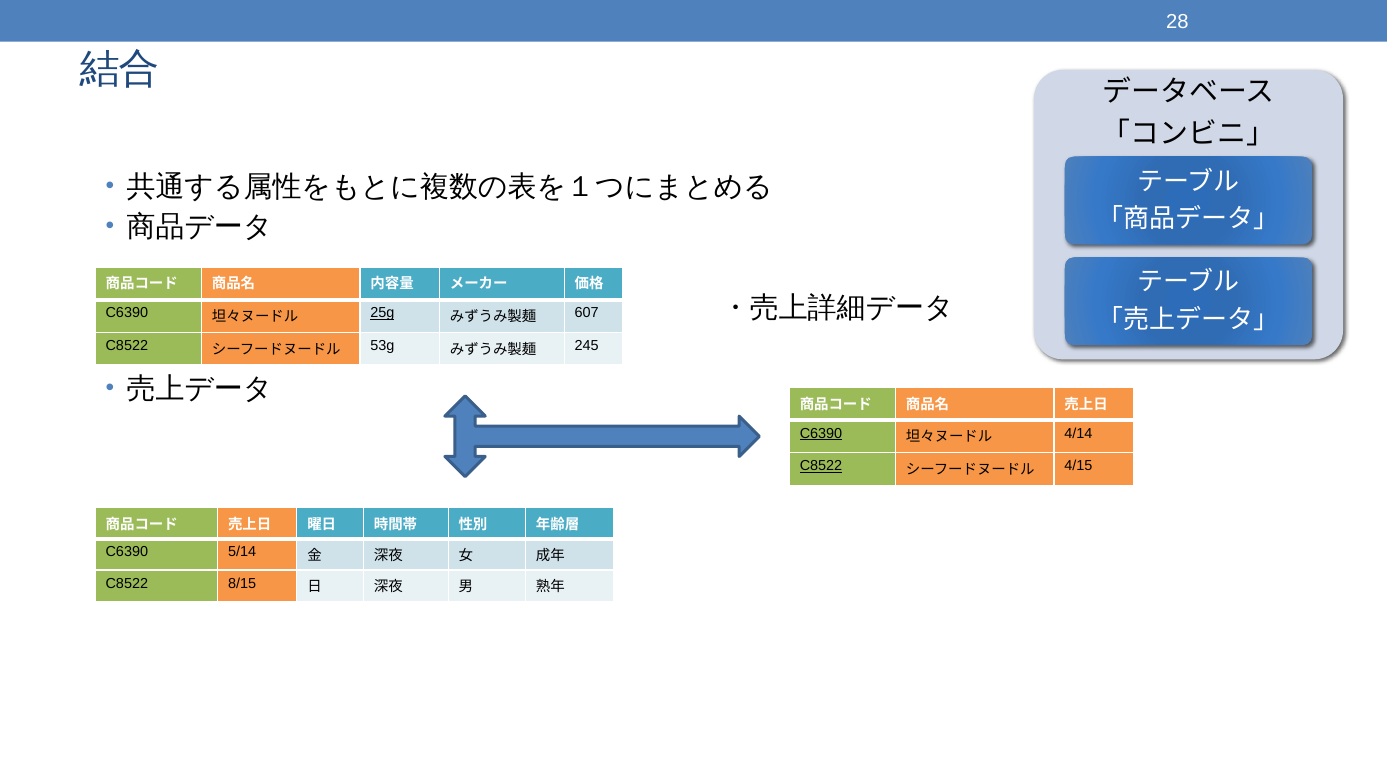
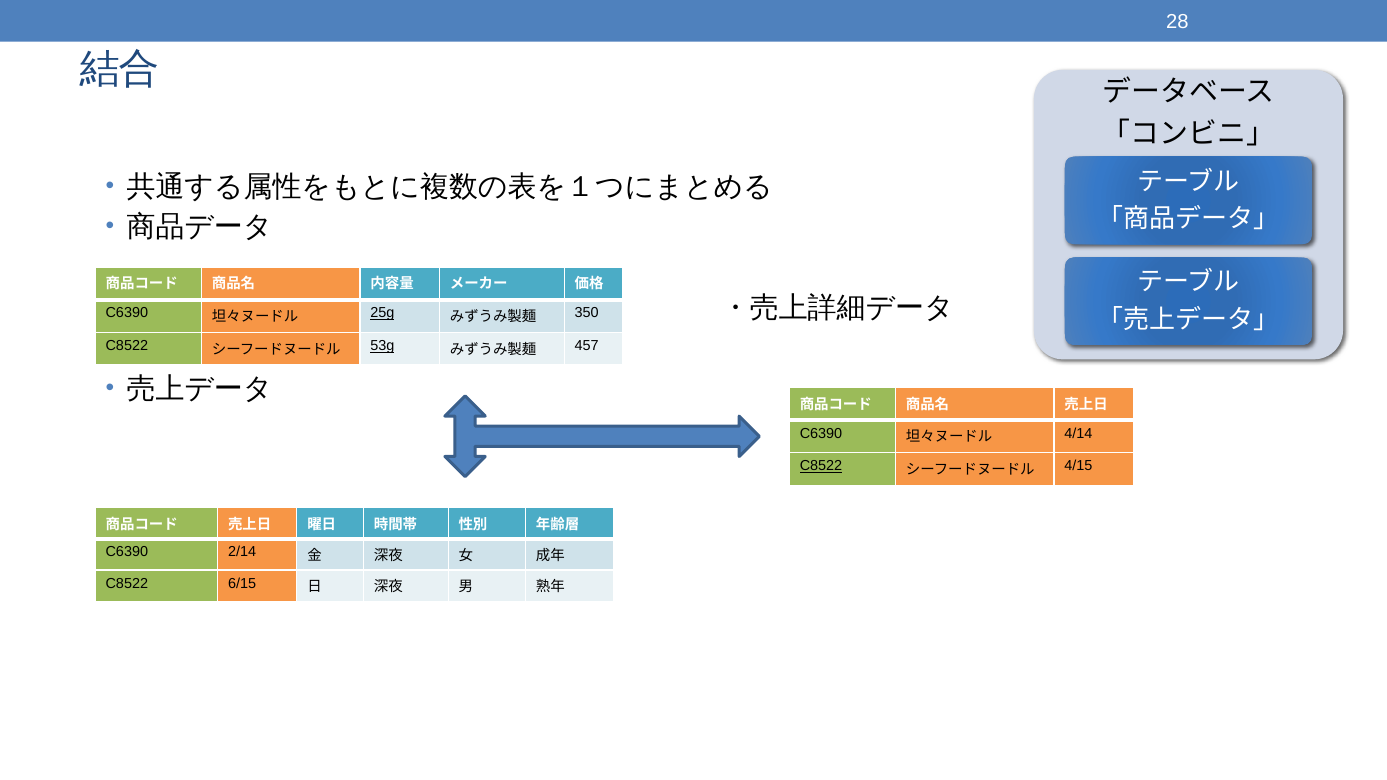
607: 607 -> 350 (587, 313)
53g underline: none -> present (382, 346)
245: 245 -> 457 (587, 346)
C6390 underline: present -> none (821, 434)
5/14: 5/14 -> 2/14 (242, 552)
8/15: 8/15 -> 6/15 (242, 584)
